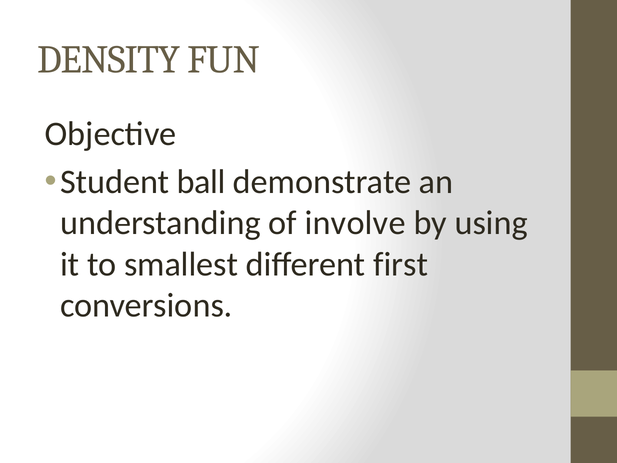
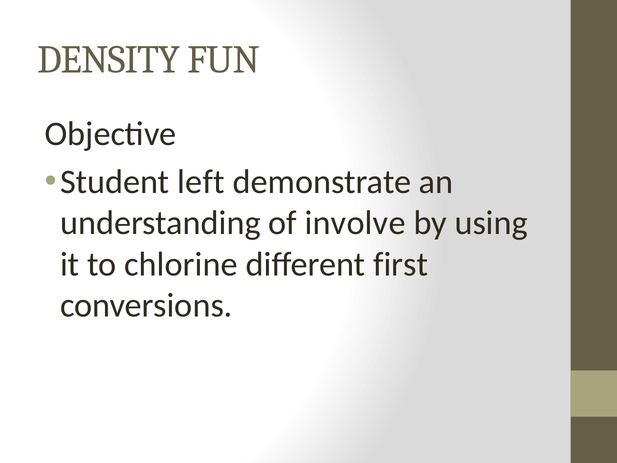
ball: ball -> left (201, 182)
smallest: smallest -> chlorine (181, 264)
